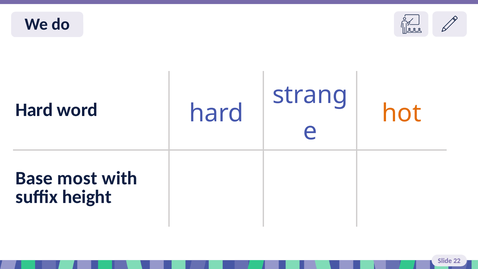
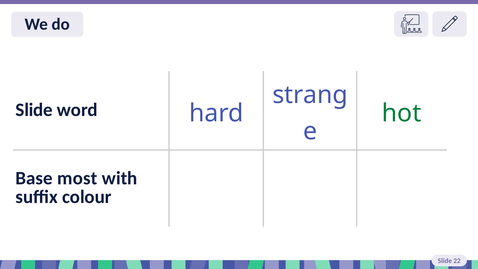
Hard: Hard -> Slide (34, 110)
hot colour: orange -> green (402, 113)
height: height -> colour (87, 197)
